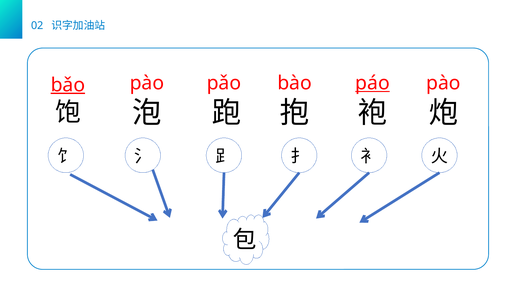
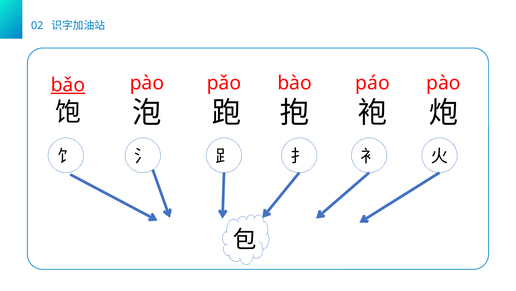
páo underline: present -> none (373, 83)
